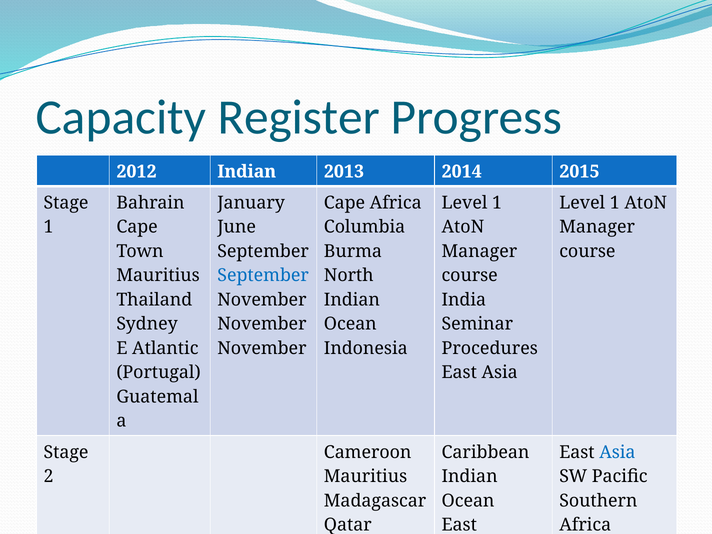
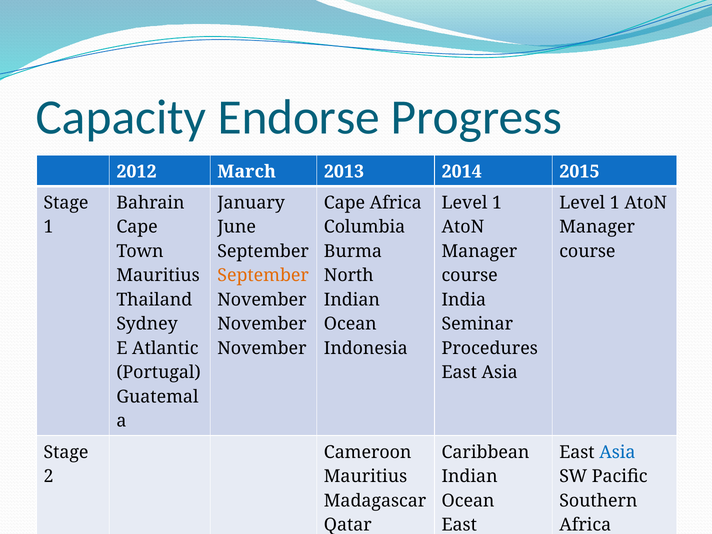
Register: Register -> Endorse (299, 118)
2012 Indian: Indian -> March (247, 172)
September colour: blue -> orange (263, 276)
